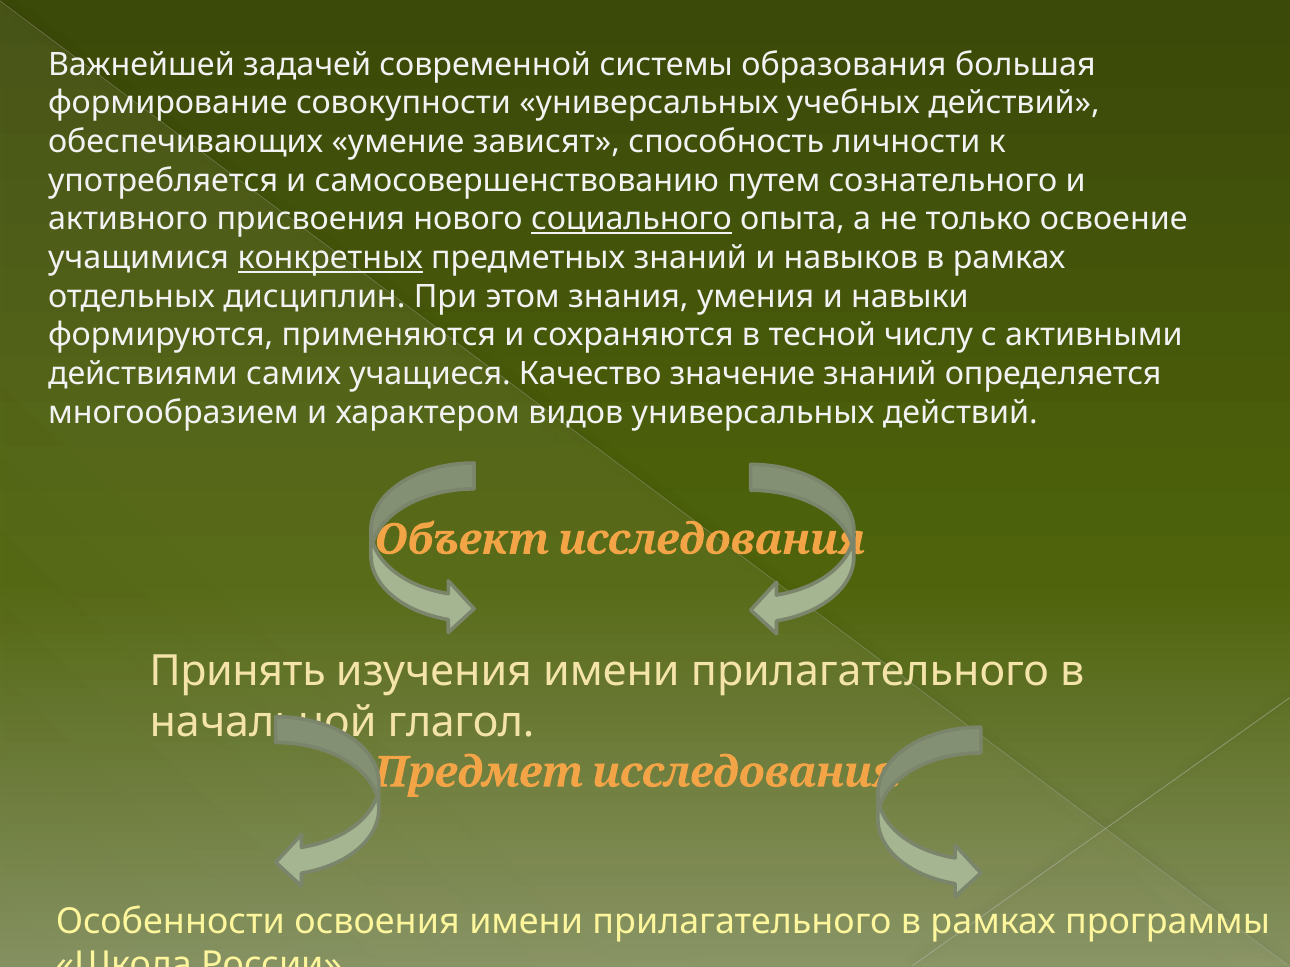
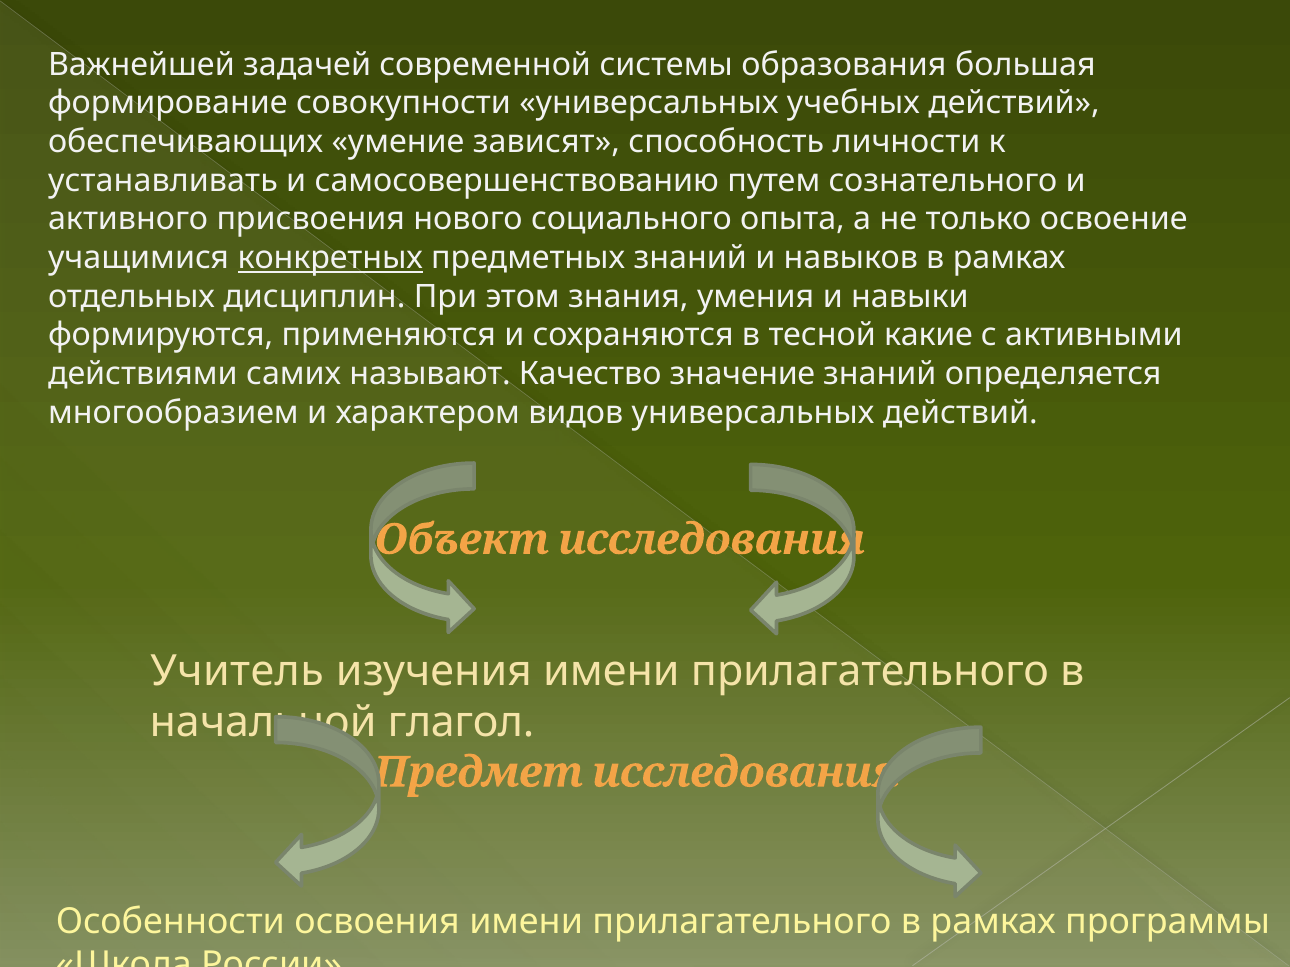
употребляется: употребляется -> устанавливать (163, 181)
социального underline: present -> none (631, 219)
числу: числу -> какие (929, 336)
учащиеся: учащиеся -> называют (430, 374)
Принять: Принять -> Учитель (237, 671)
